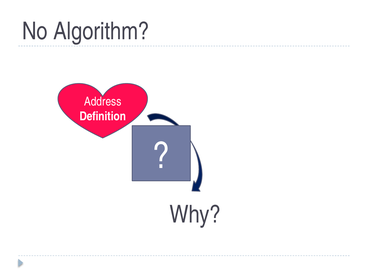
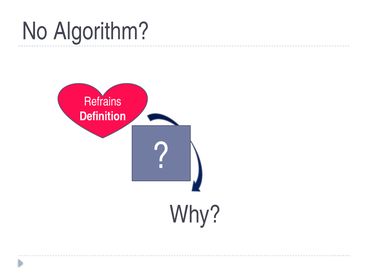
Address: Address -> Refrains (103, 102)
